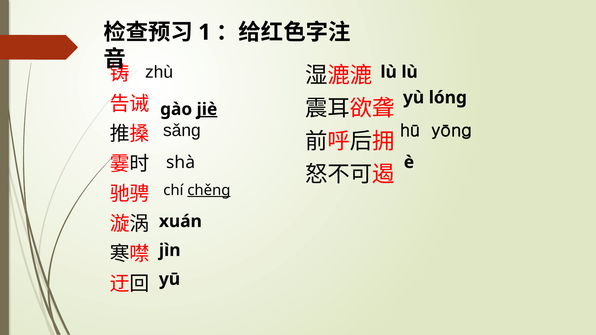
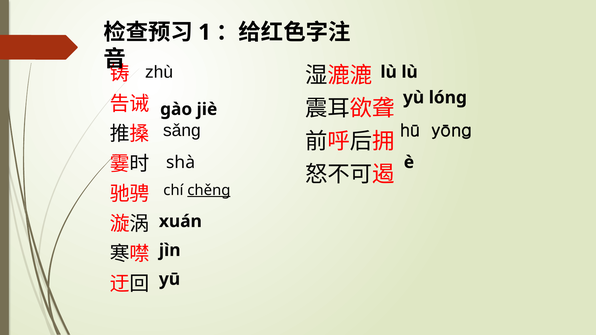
jiè underline: present -> none (207, 109)
